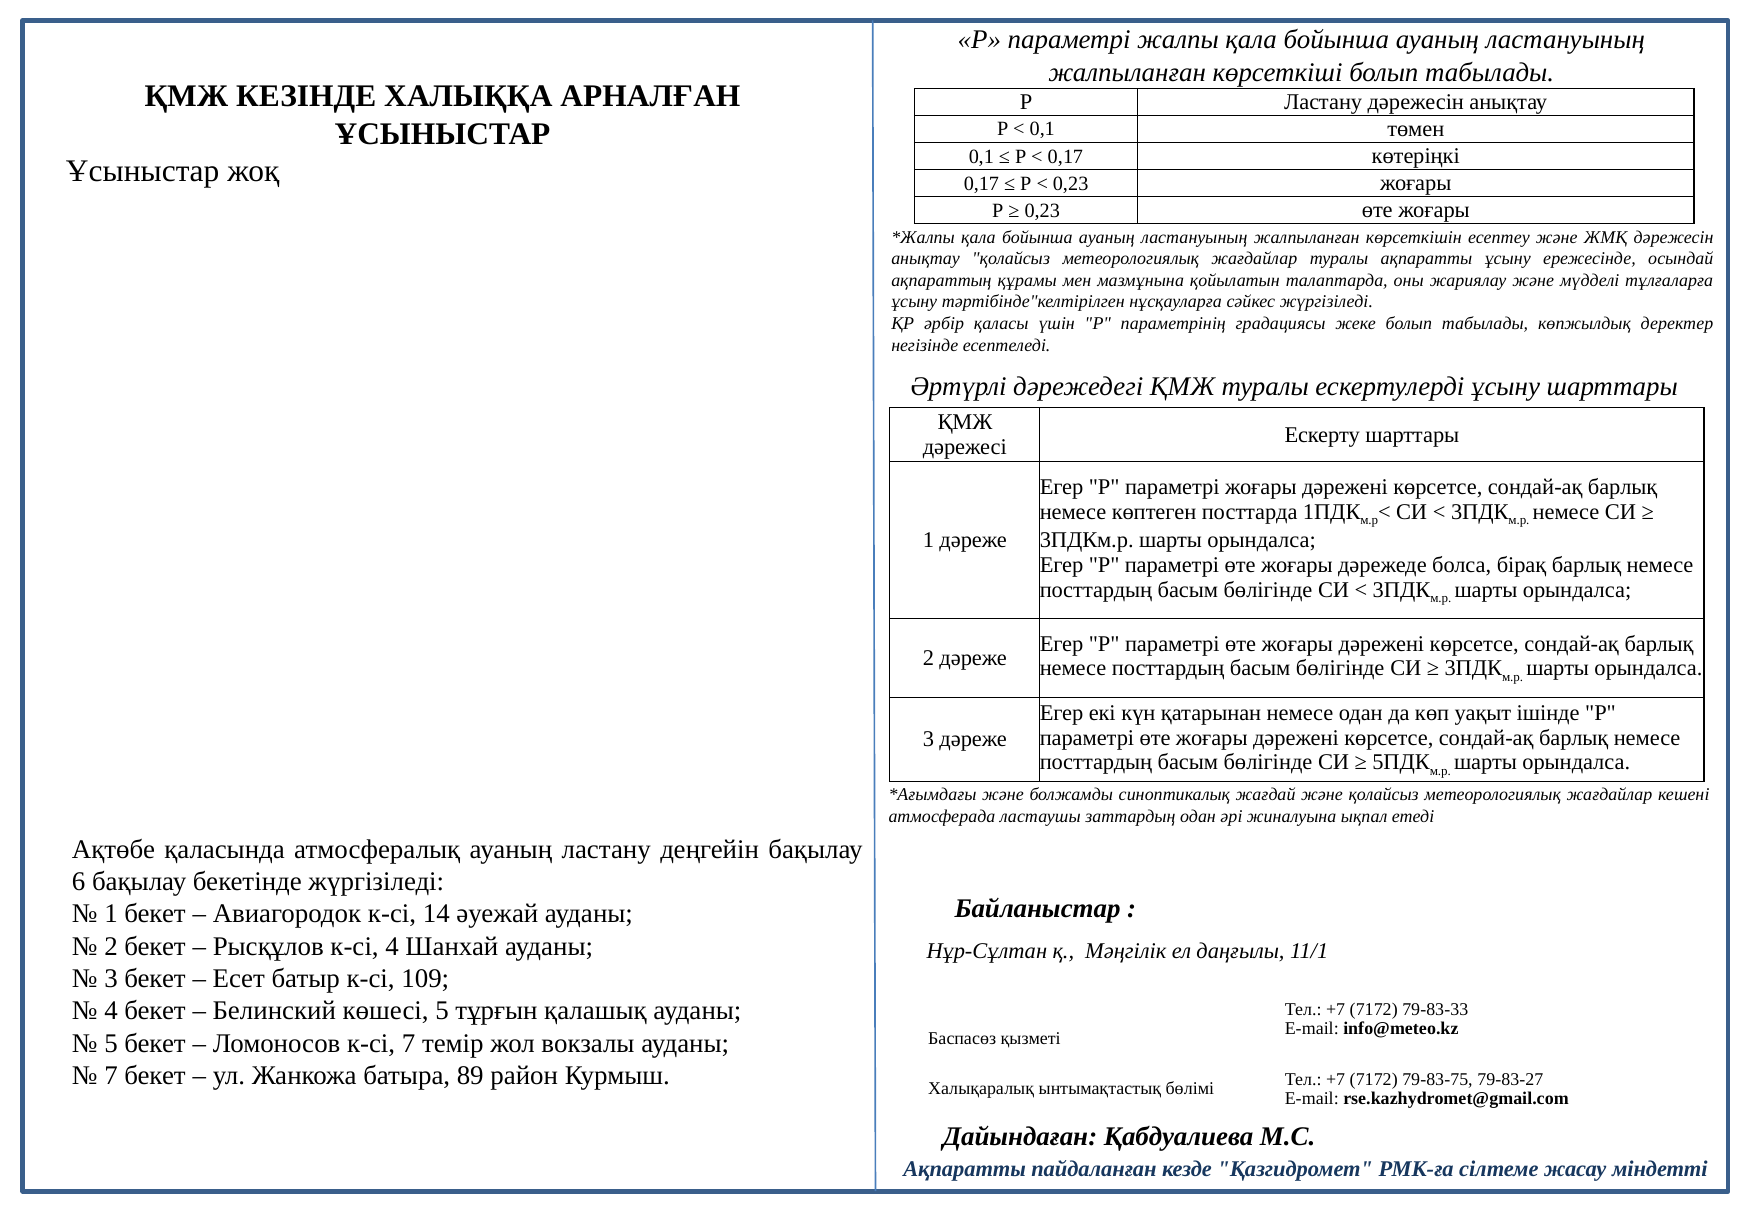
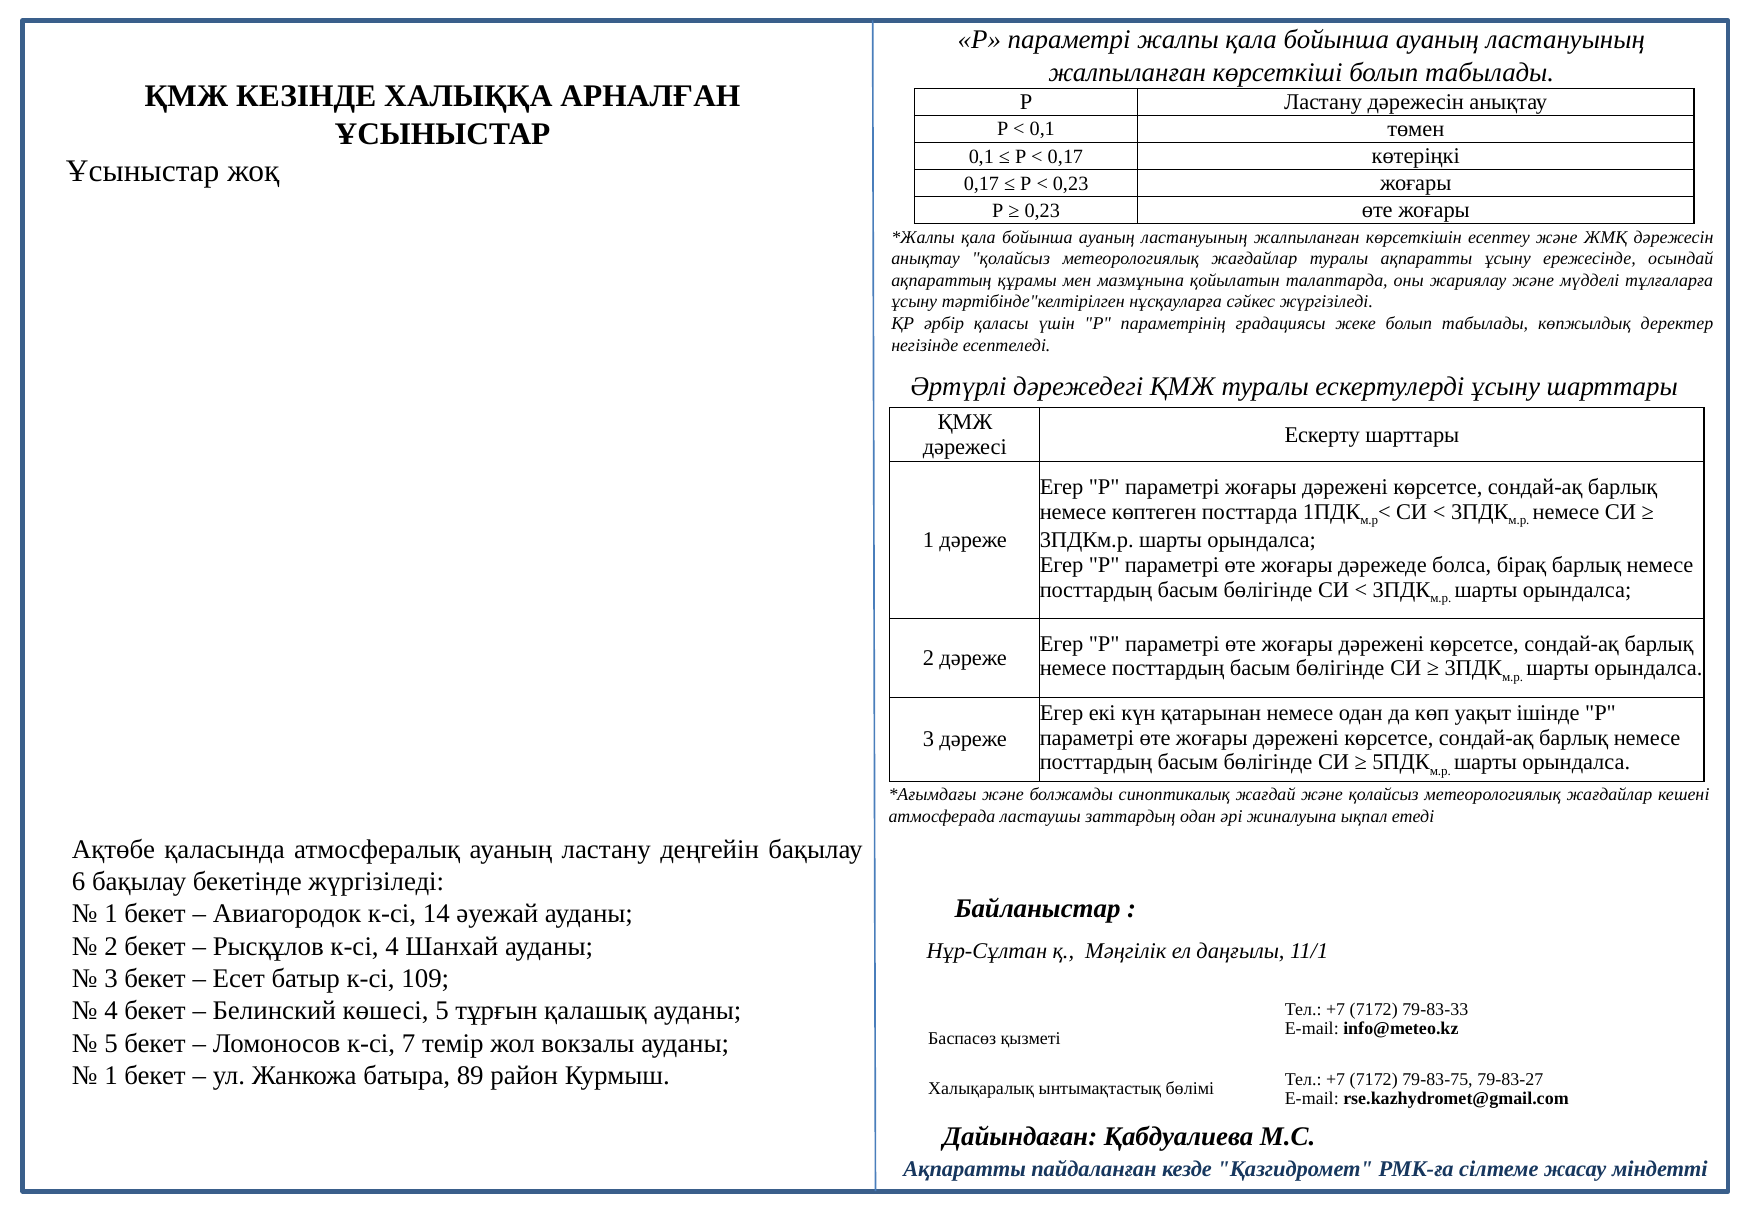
7: 7 -> 1 (111, 1076)
